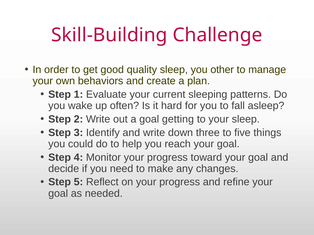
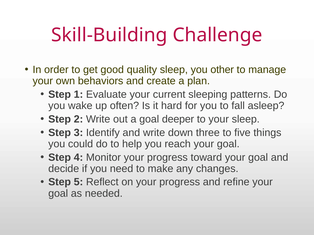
getting: getting -> deeper (178, 119)
